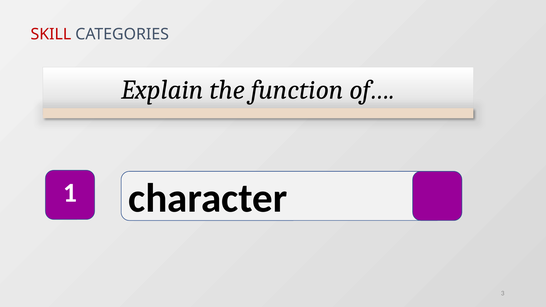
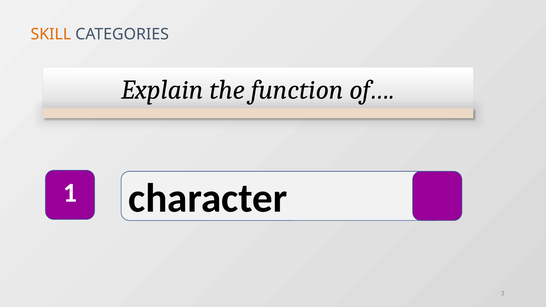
SKILL colour: red -> orange (51, 34)
